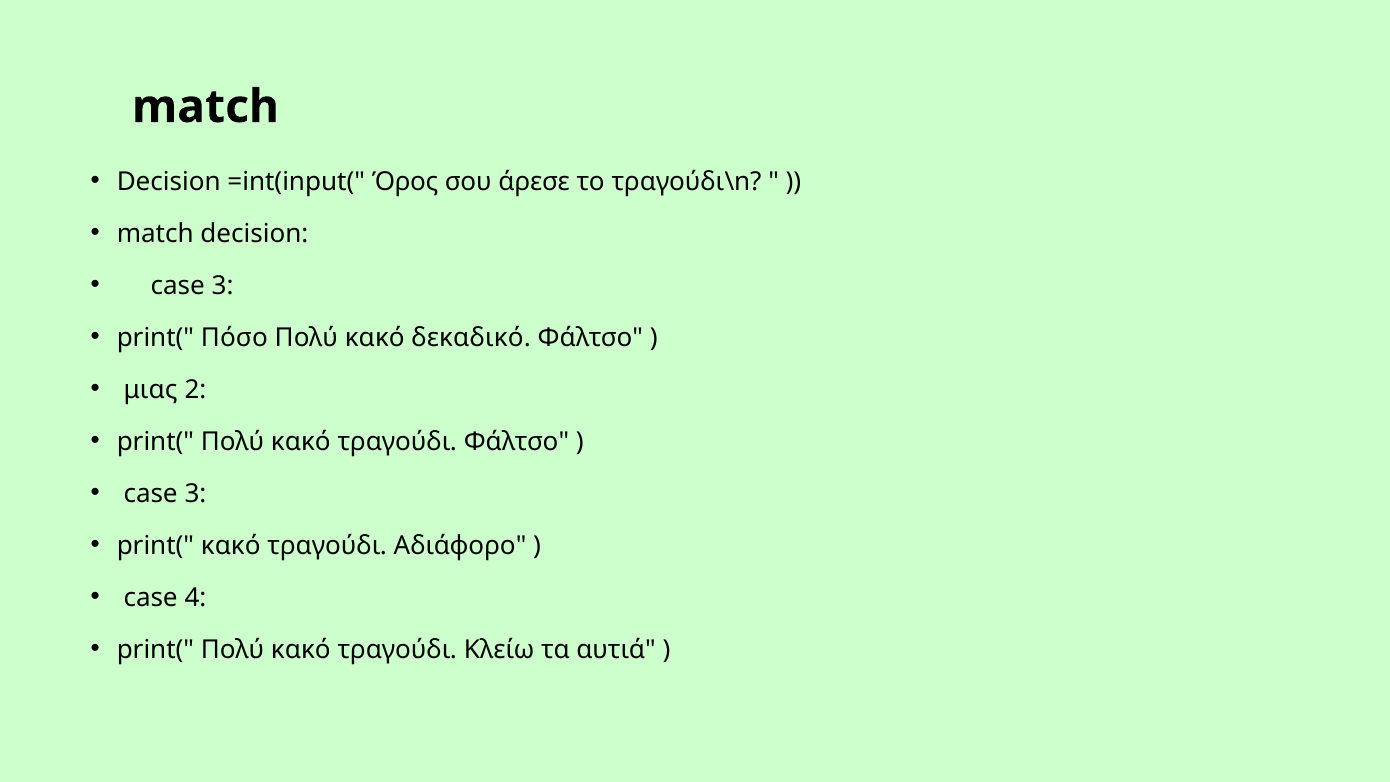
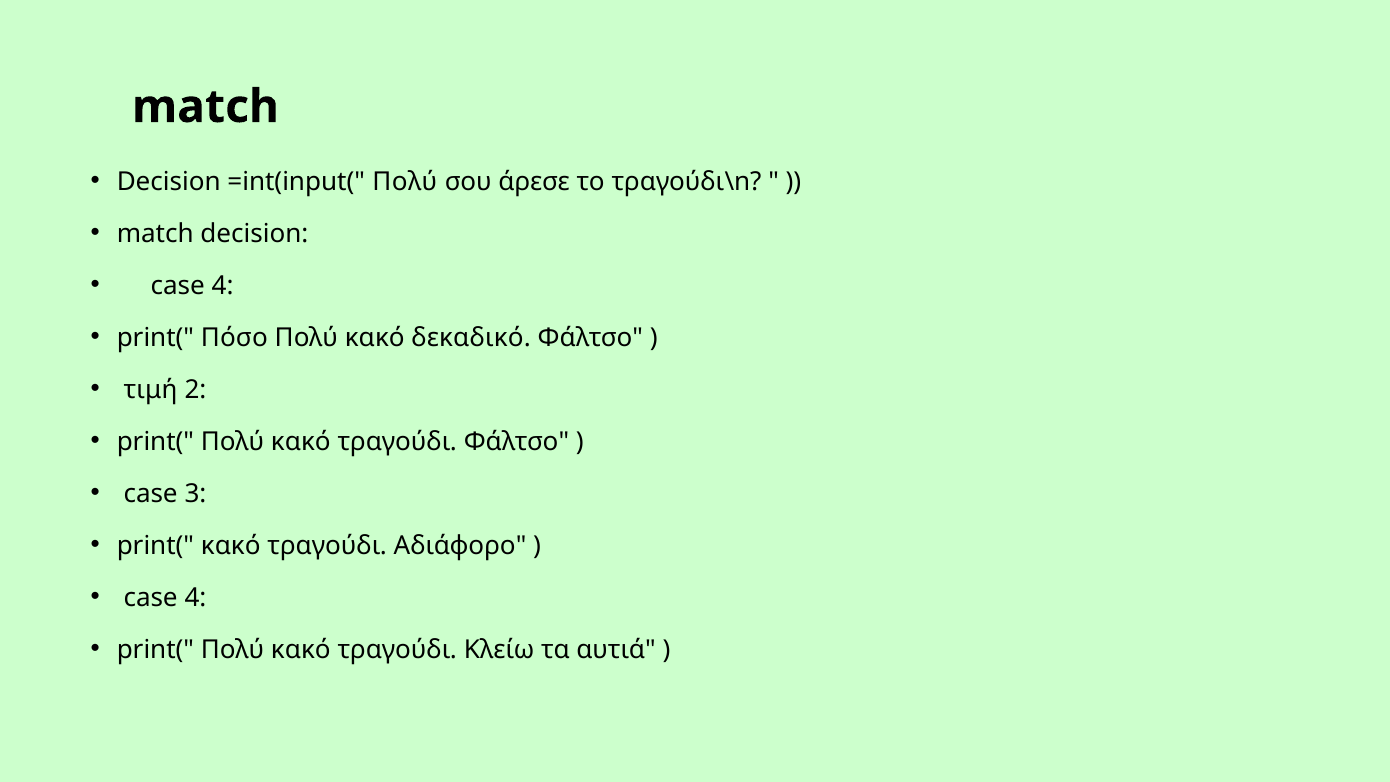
=int(input( Όρος: Όρος -> Πολύ (405, 182)
3: 3 -> 4 (223, 286)
μιας: μιας -> τιμή (151, 390)
